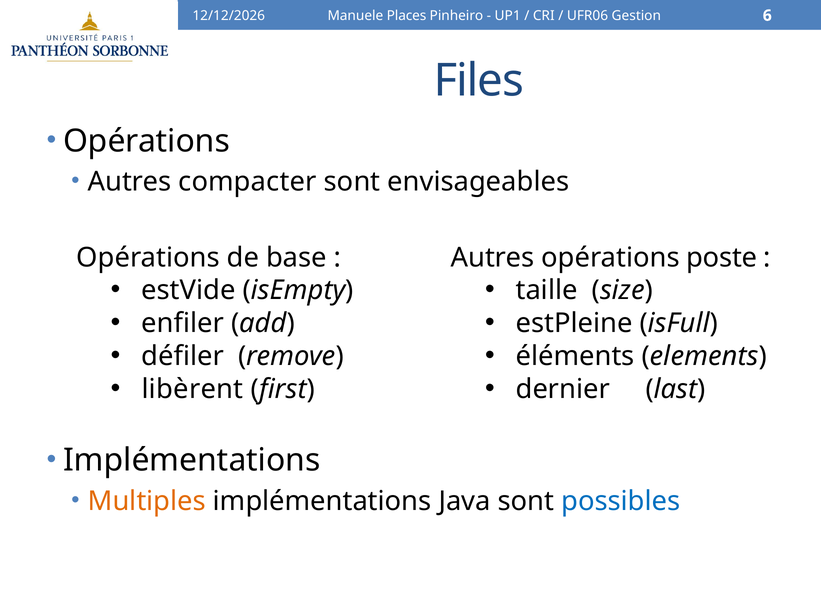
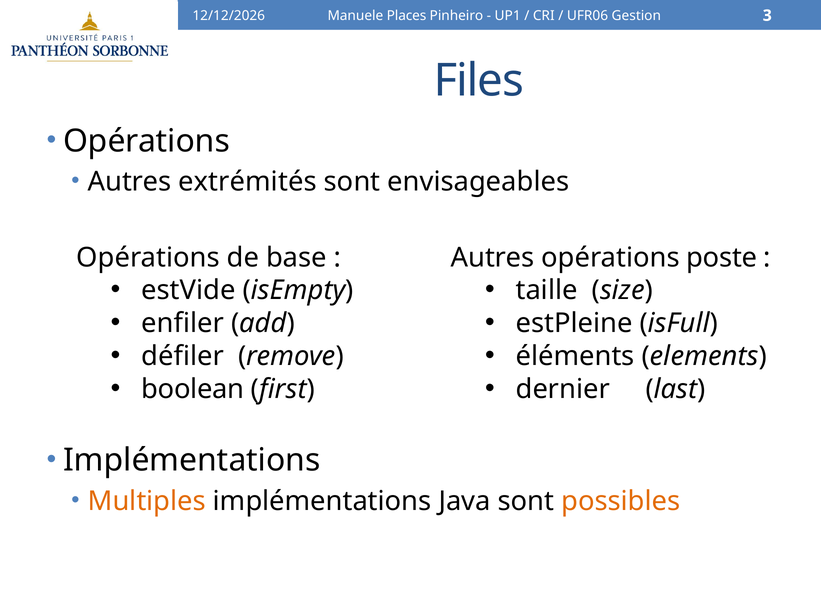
6: 6 -> 3 (767, 16)
compacter: compacter -> extrémités (247, 182)
libèrent: libèrent -> boolean (193, 389)
possibles colour: blue -> orange (621, 501)
